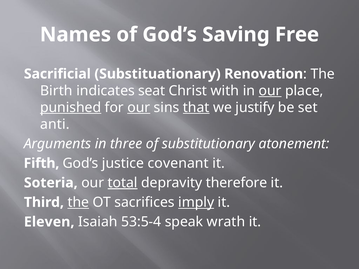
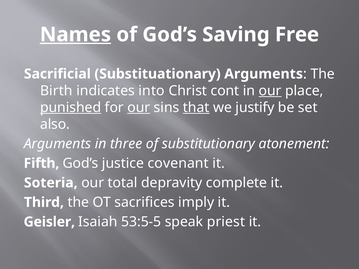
Names underline: none -> present (75, 35)
Substituationary Renovation: Renovation -> Arguments (264, 74)
seat: seat -> into (152, 91)
with: with -> cont (225, 91)
anti: anti -> also (55, 124)
total underline: present -> none (123, 183)
therefore: therefore -> complete (236, 183)
the underline: present -> none (78, 203)
imply underline: present -> none (196, 203)
Eleven: Eleven -> Geisler (49, 222)
53:5-4: 53:5-4 -> 53:5-5 (141, 222)
wrath: wrath -> priest (226, 222)
